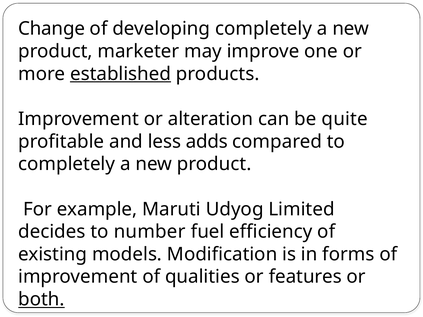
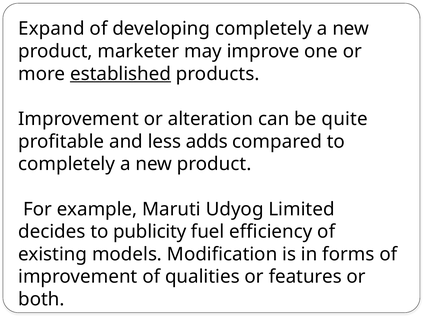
Change: Change -> Expand (51, 29)
number: number -> publicity (150, 232)
both underline: present -> none (41, 300)
